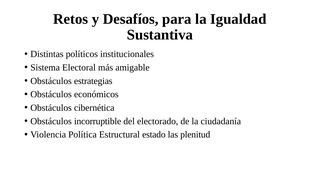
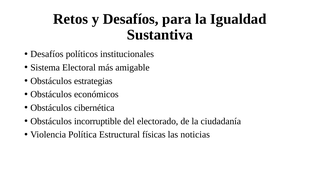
Distintas: Distintas -> Desafíos (47, 54)
estado: estado -> físicas (154, 135)
plenitud: plenitud -> noticias (195, 135)
